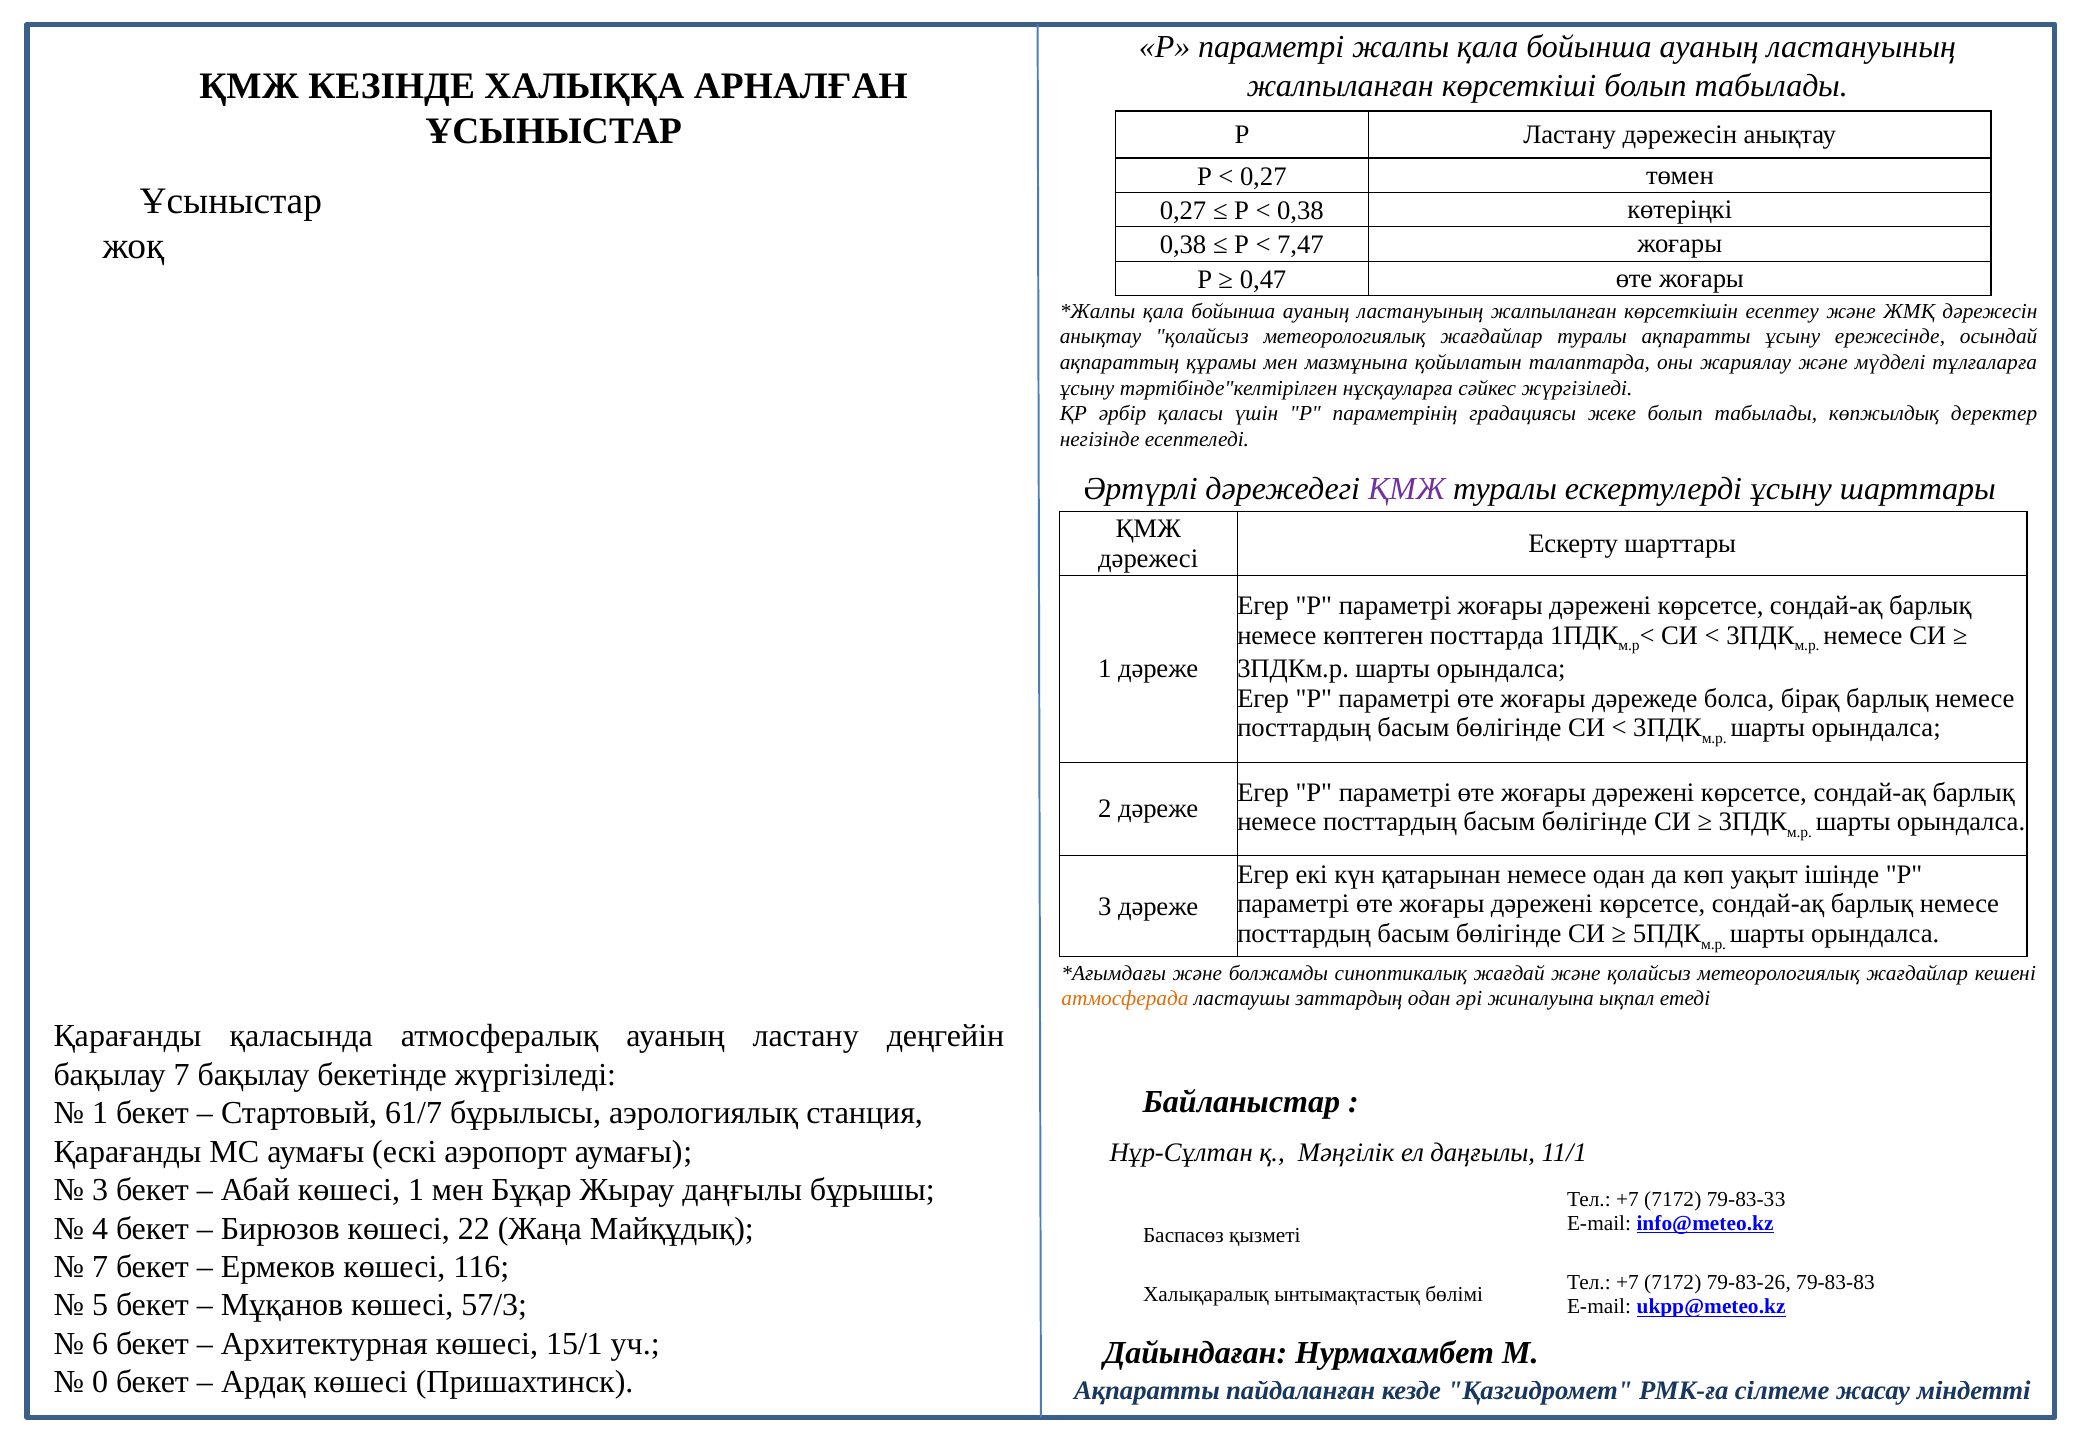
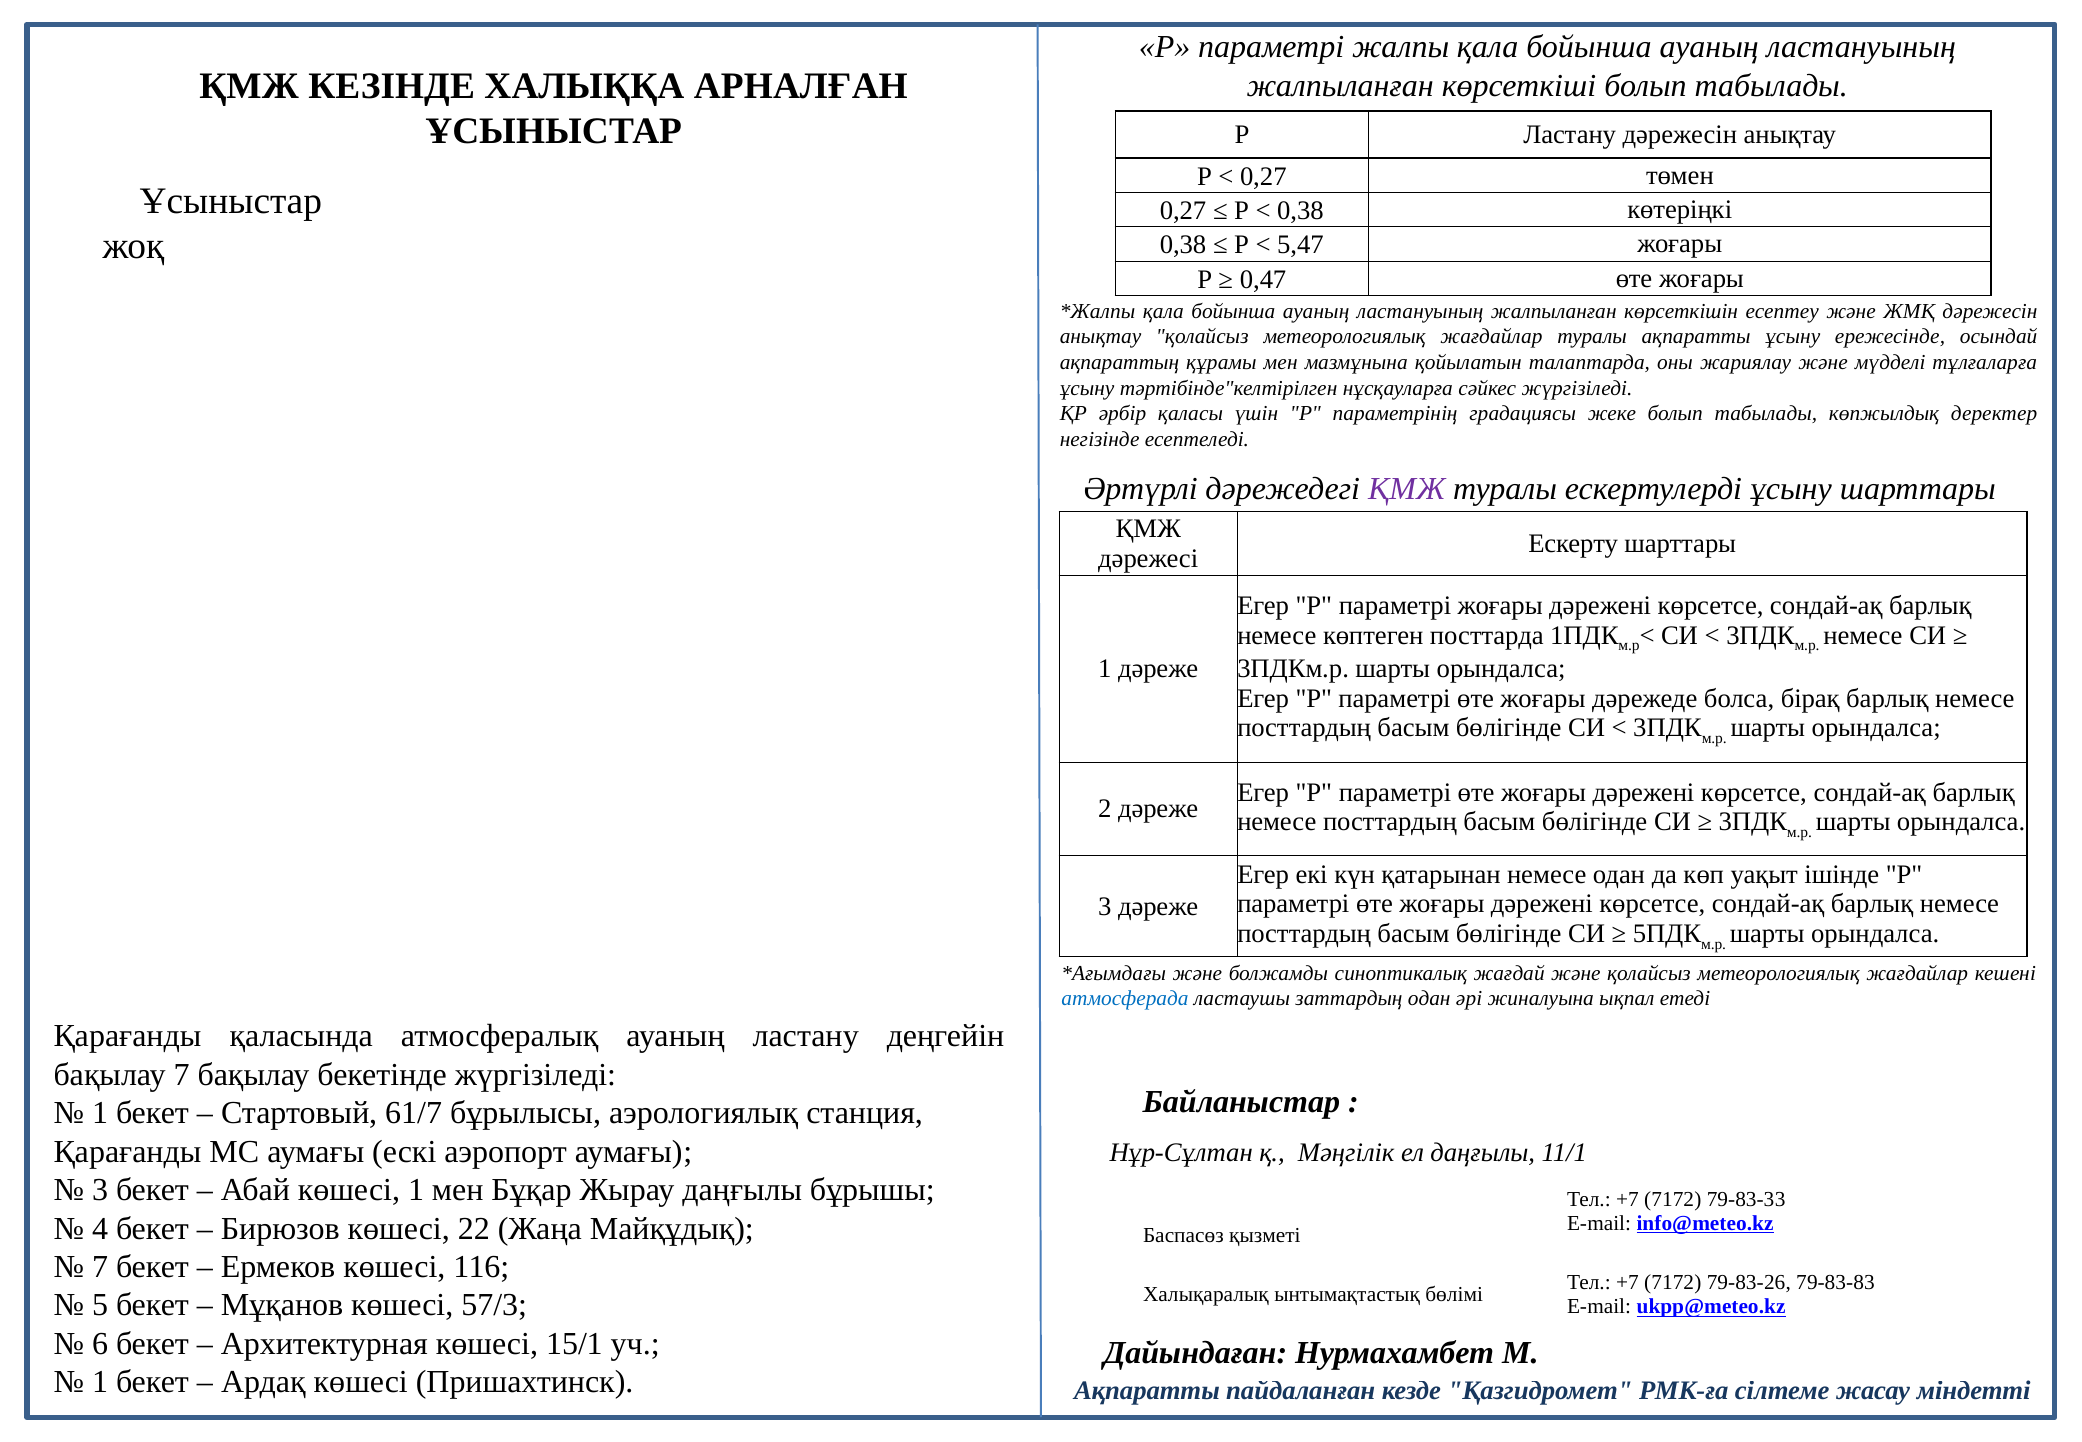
7,47: 7,47 -> 5,47 (1300, 245)
атмосферада colour: orange -> blue (1125, 998)
0: 0 -> 1 (100, 1382)
